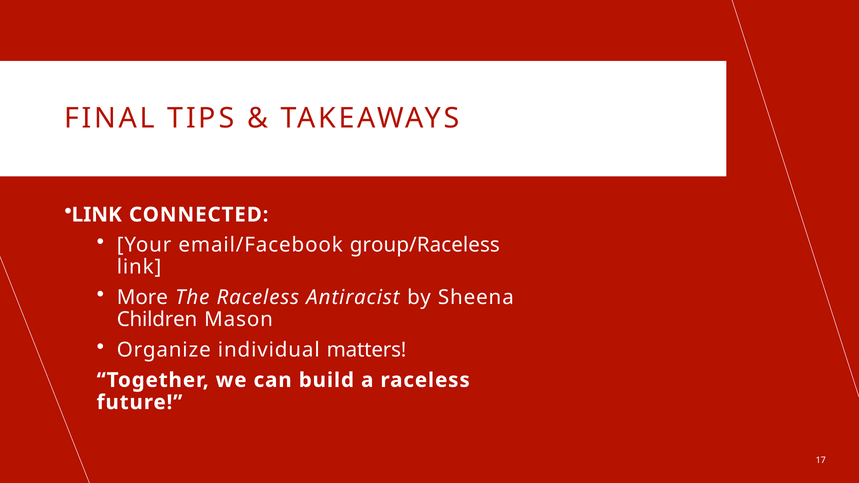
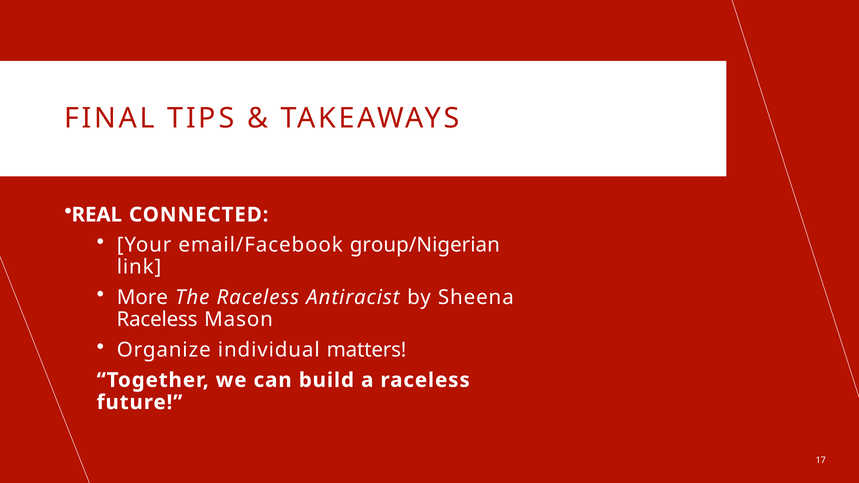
LINK: LINK -> REAL (97, 215)
group/Raceless: group/Raceless -> group/Nigerian (425, 245)
Children: Children -> Raceless (157, 320)
